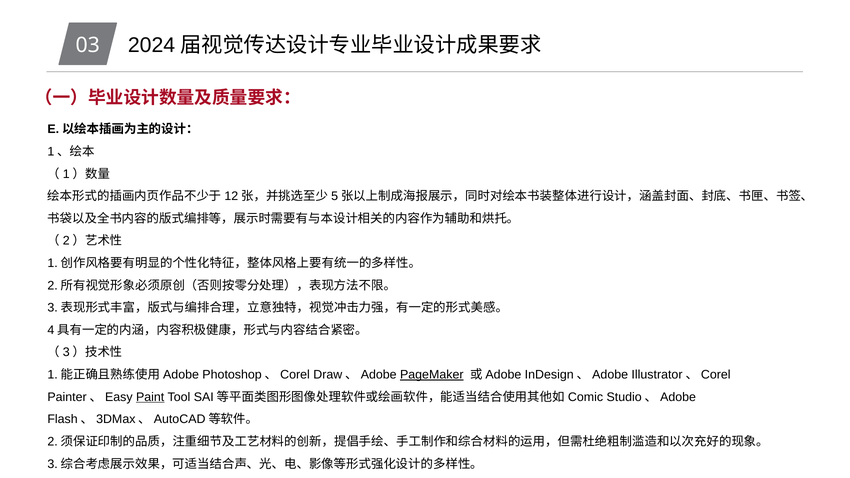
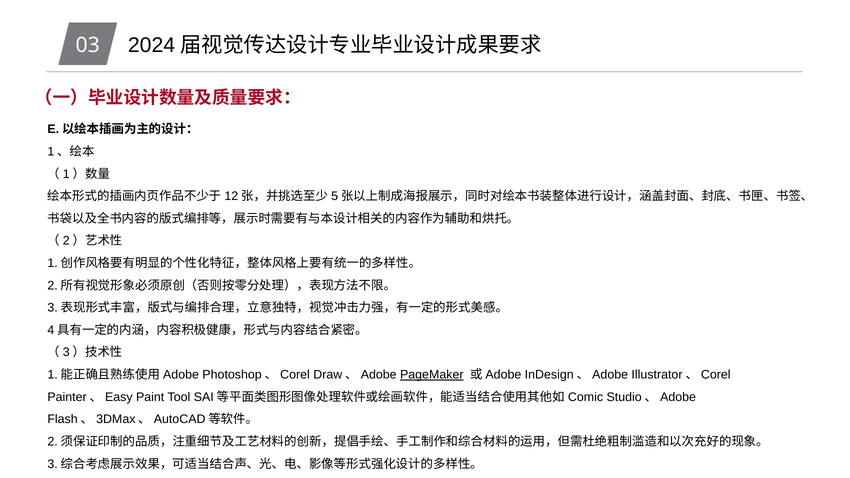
Paint underline: present -> none (150, 397)
